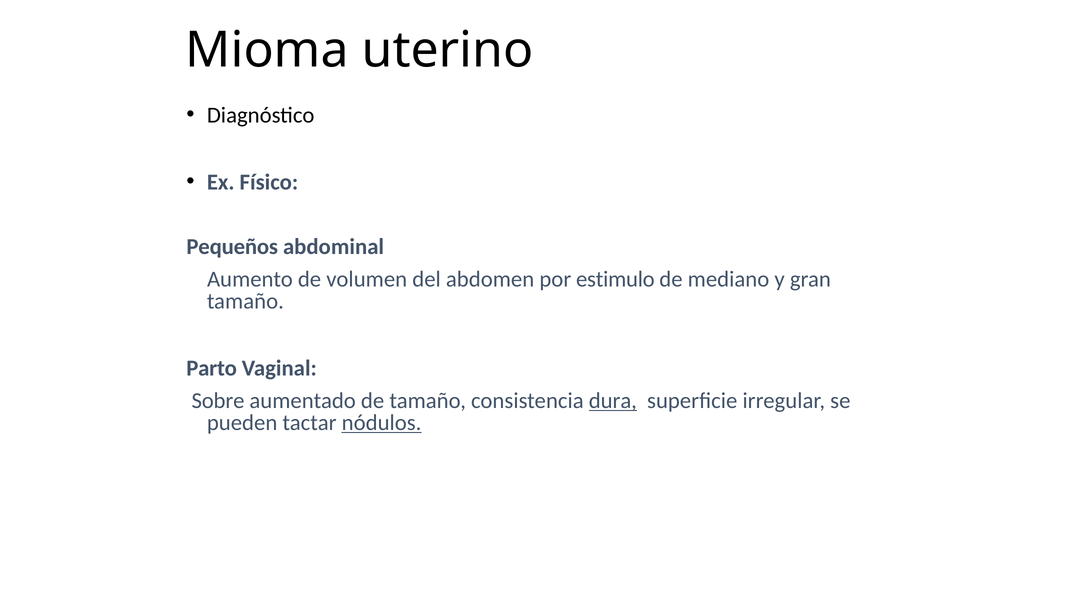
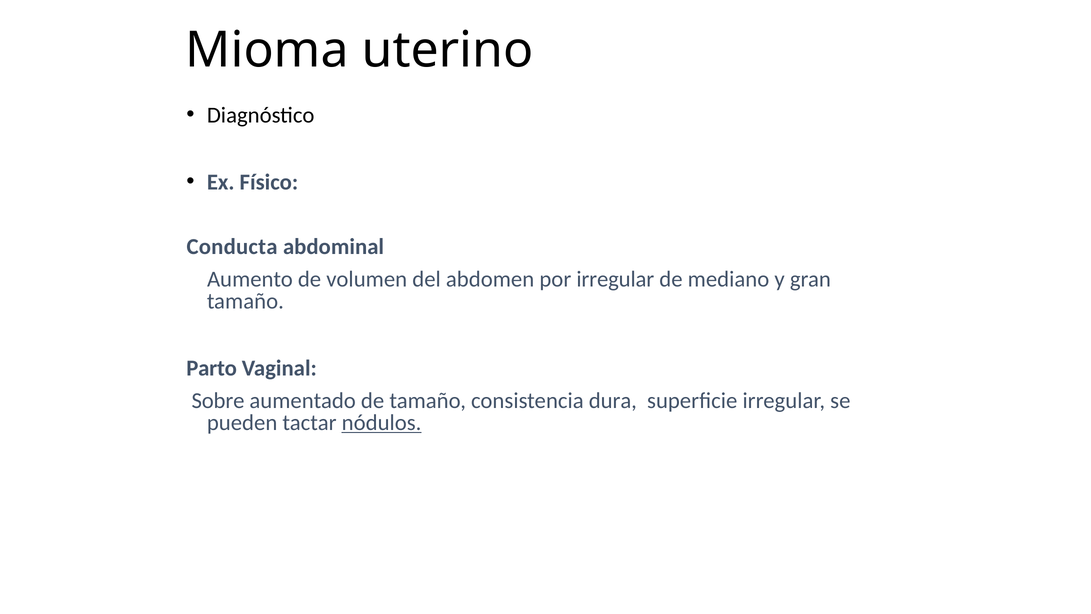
Pequeños: Pequeños -> Conducta (232, 247)
por estimulo: estimulo -> irregular (615, 279)
dura underline: present -> none (613, 400)
